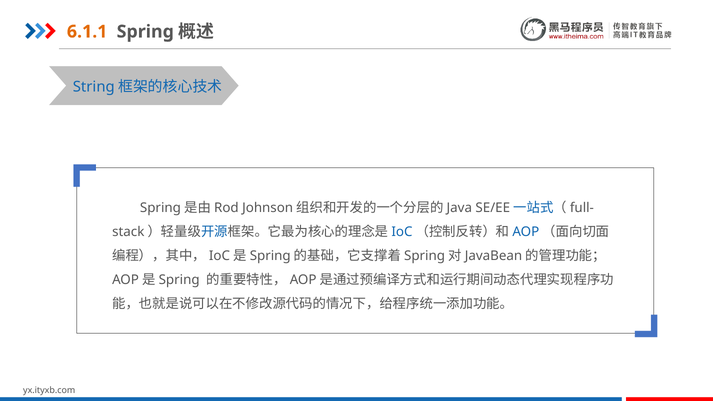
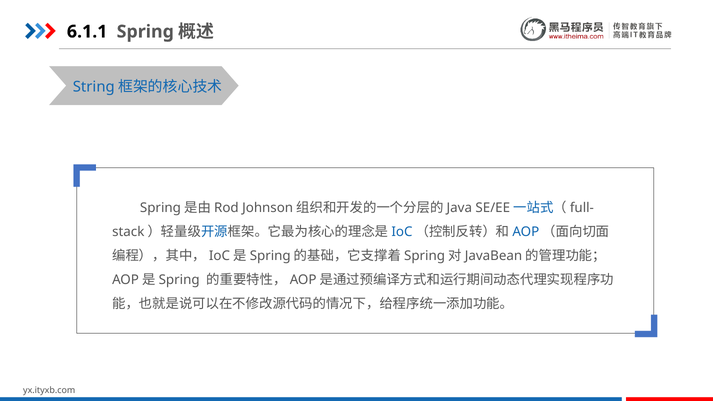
6.1.1 colour: orange -> black (87, 32)
